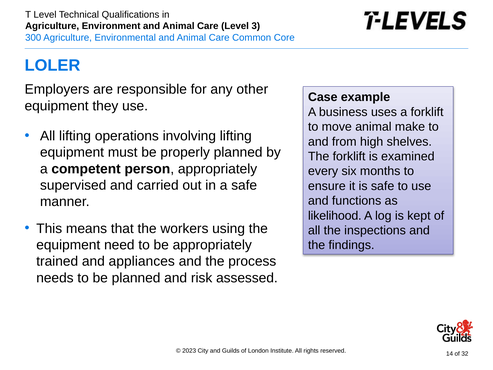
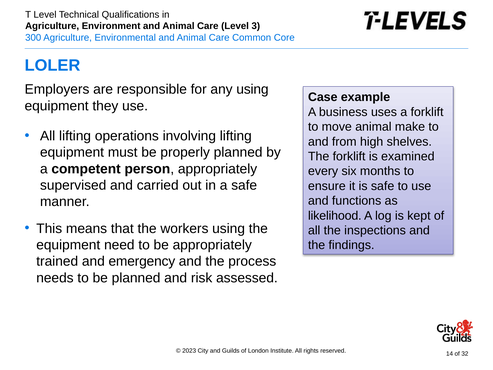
any other: other -> using (252, 89)
appliances: appliances -> emergency (142, 261)
